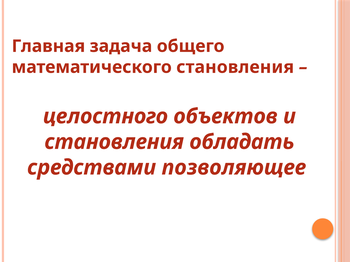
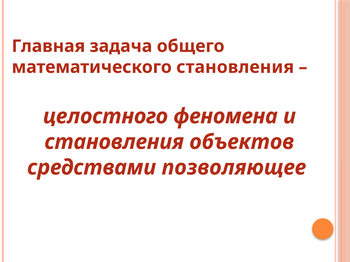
объектов: объектов -> феномена (226, 117)
обладать: обладать -> объектов (242, 142)
